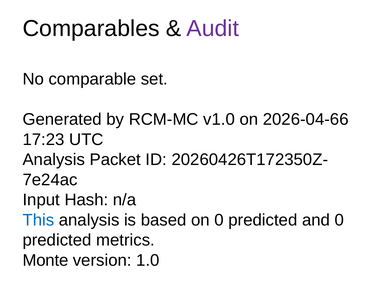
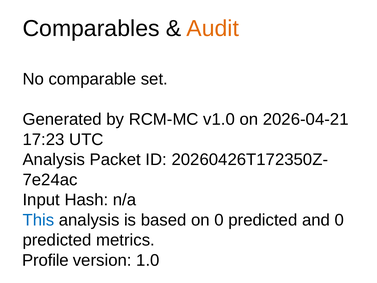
Audit colour: purple -> orange (213, 29)
2026-04-66: 2026-04-66 -> 2026-04-21 (306, 119)
Monte: Monte -> Profile (45, 260)
